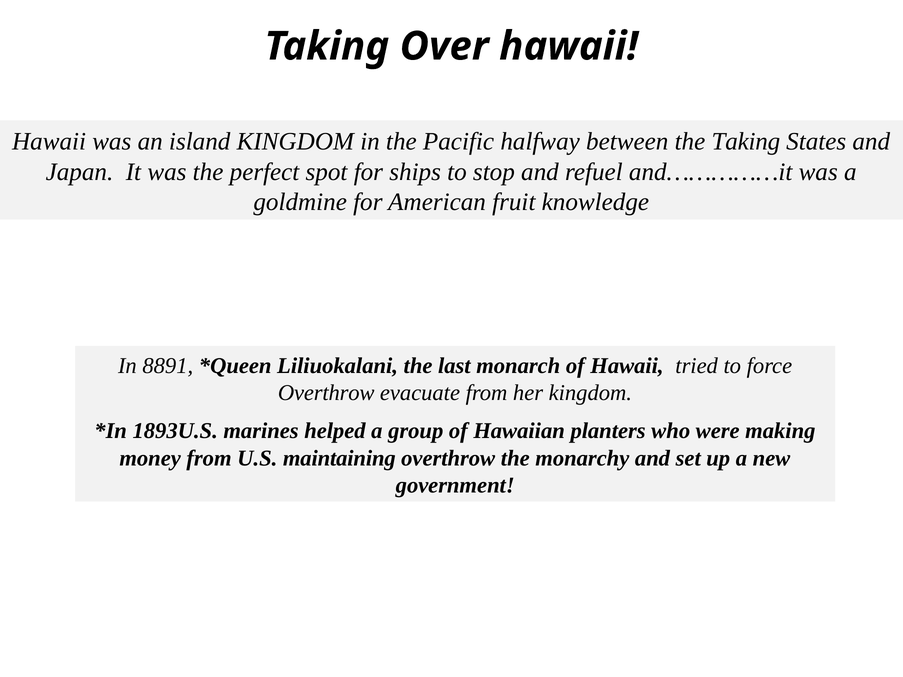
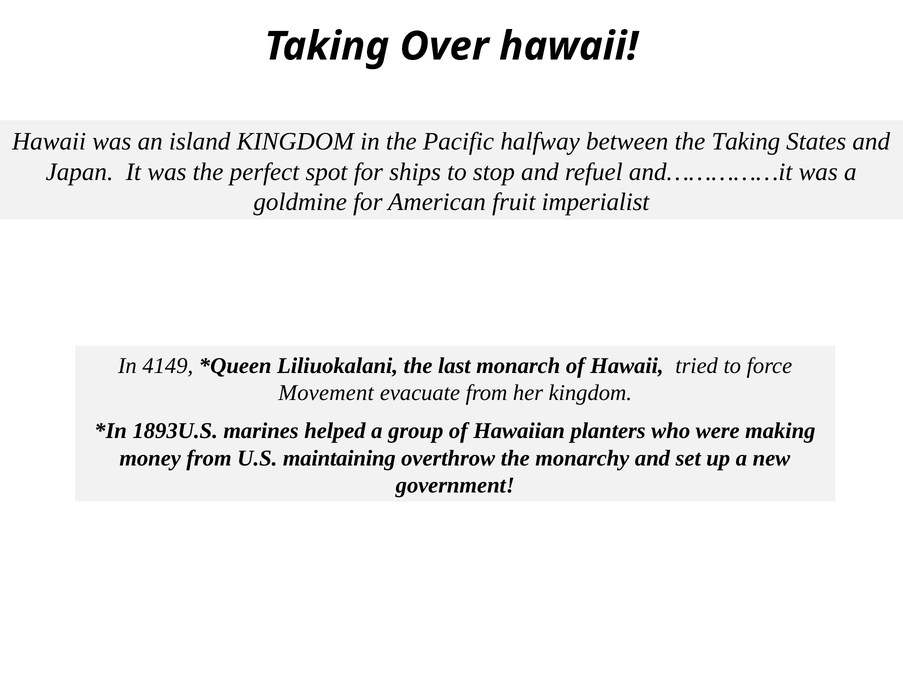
knowledge: knowledge -> imperialist (595, 202)
8891: 8891 -> 4149 (168, 366)
Overthrow: Overthrow -> Movement (326, 393)
